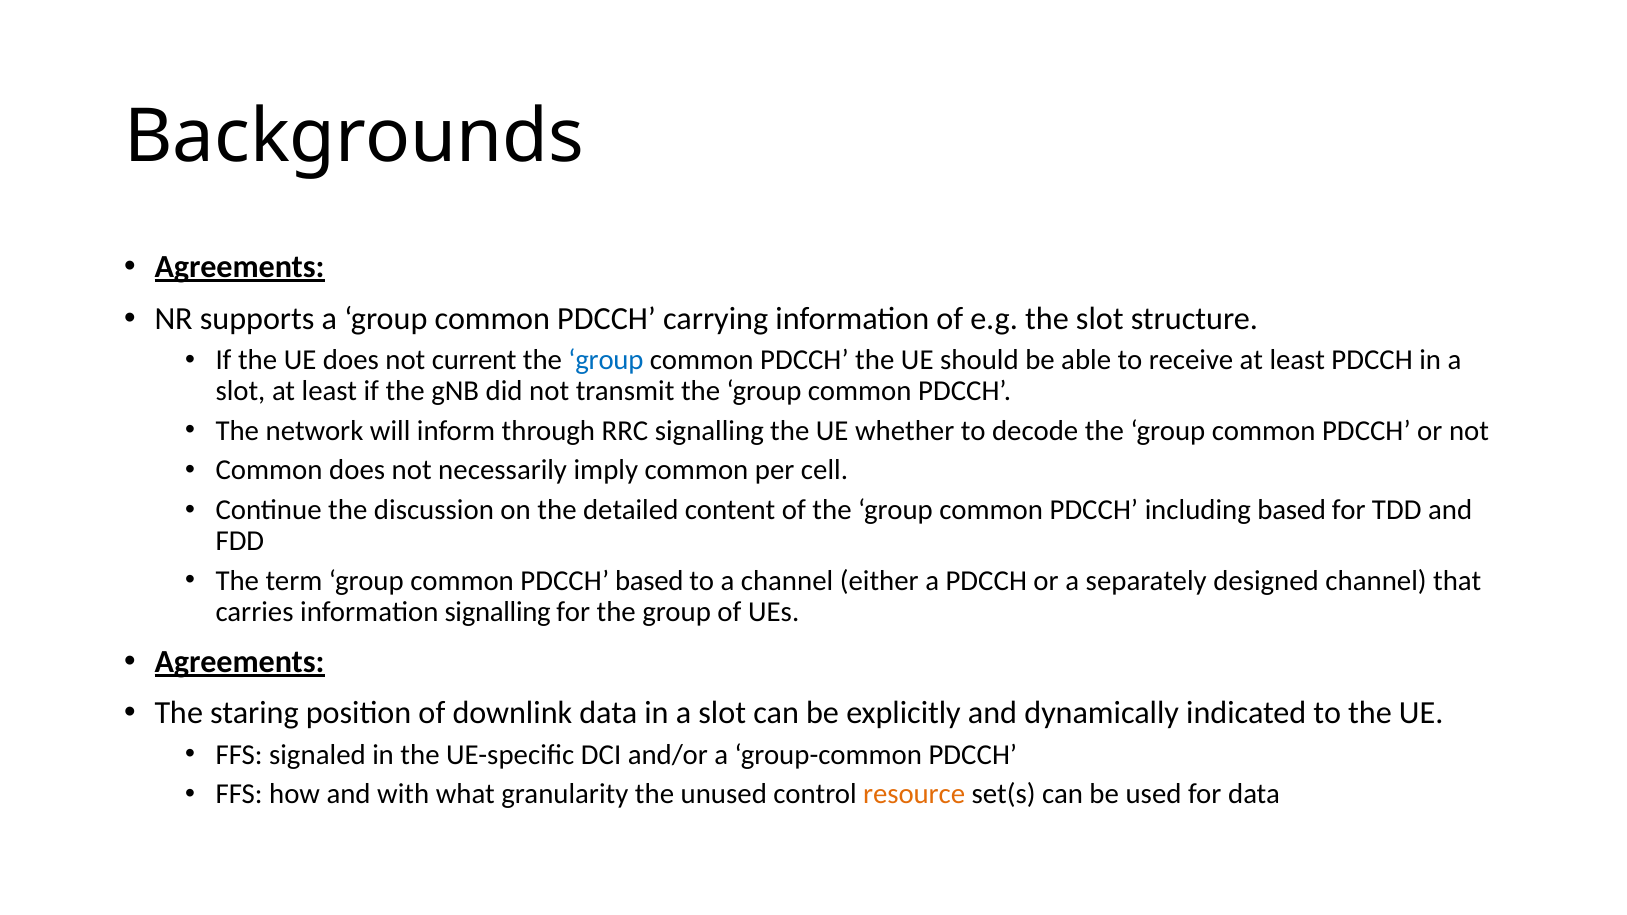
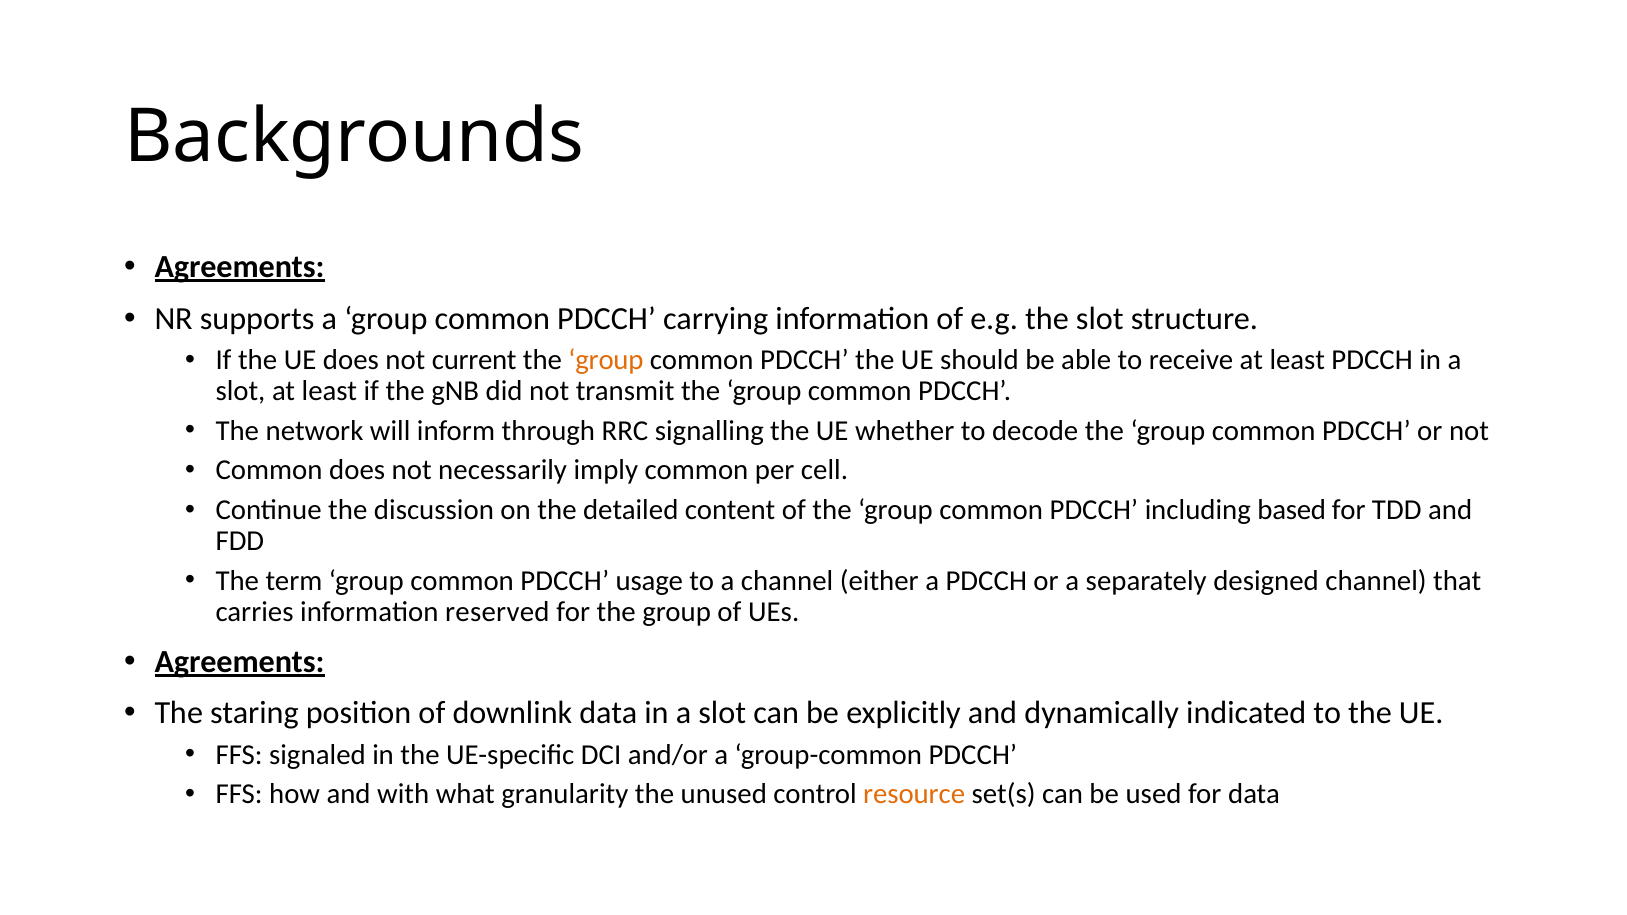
group colour: blue -> orange (606, 360)
PDCCH based: based -> usage (649, 581)
information signalling: signalling -> reserved (497, 612)
